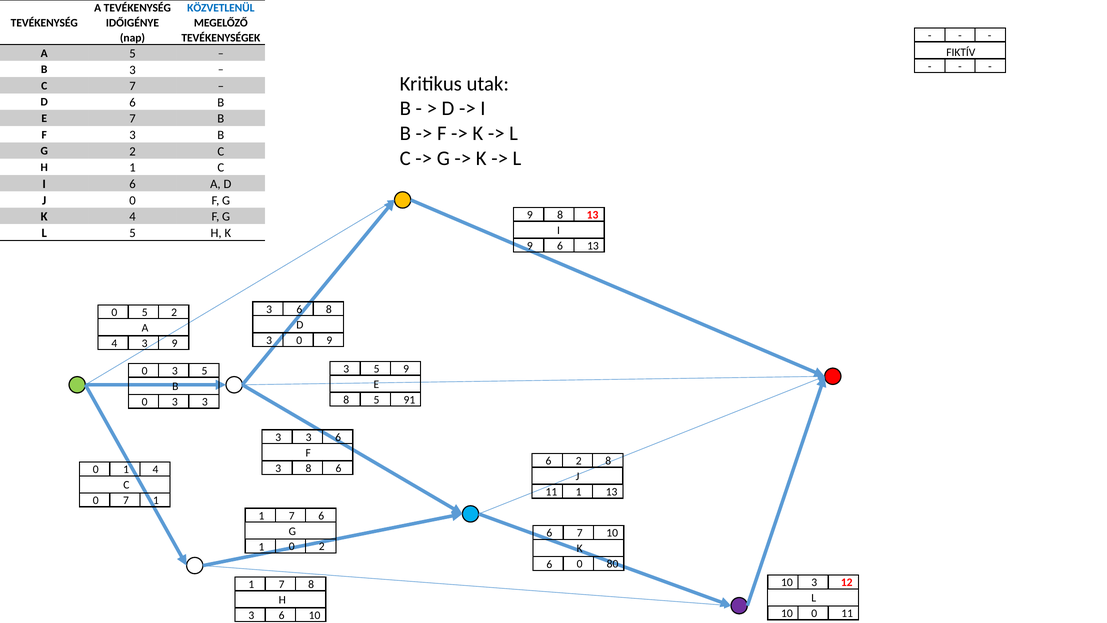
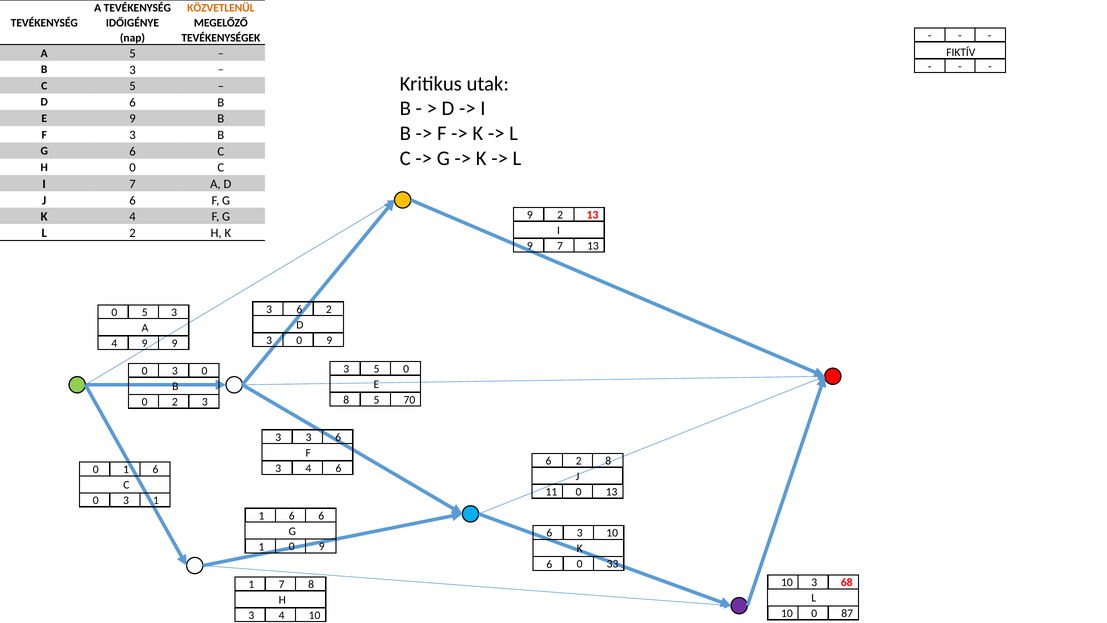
KÖZVETLENÜL colour: blue -> orange (221, 8)
C 7: 7 -> 5 (133, 86)
E 7: 7 -> 9 (133, 119)
G 2: 2 -> 6 (133, 151)
H 1: 1 -> 0 (133, 168)
6: 6 -> 7 (133, 184)
0: 0 -> 6 (133, 200)
8: 8 -> 2 (560, 215)
L 5: 5 -> 2 (133, 233)
9 6: 6 -> 7 (560, 246)
3 6 8: 8 -> 2 (329, 309)
5 2: 2 -> 3 (174, 312)
4 3: 3 -> 9 (145, 343)
5 9: 9 -> 0 (406, 369)
0 3 5: 5 -> 0 (204, 371)
91: 91 -> 70 (409, 400)
3: 3 -> 2 (175, 402)
8: 8 -> 4 (309, 468)
0 1 4: 4 -> 6 (156, 469)
11 1: 1 -> 0 (579, 492)
7: 7 -> 3 (126, 500)
7: 7 -> 6 (292, 515)
7: 7 -> 3 (580, 533)
1 0 2: 2 -> 9 (322, 546)
80: 80 -> 33 (613, 564)
12: 12 -> 68 (847, 582)
0 11: 11 -> 87 (847, 613)
6: 6 -> 4 (282, 615)
